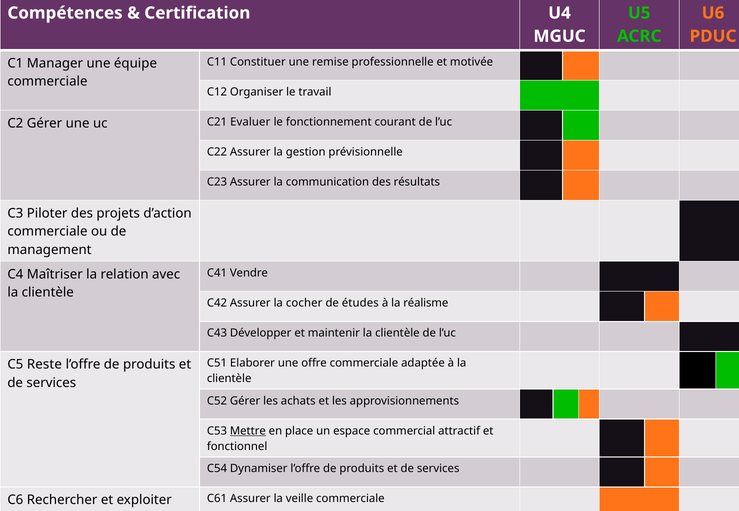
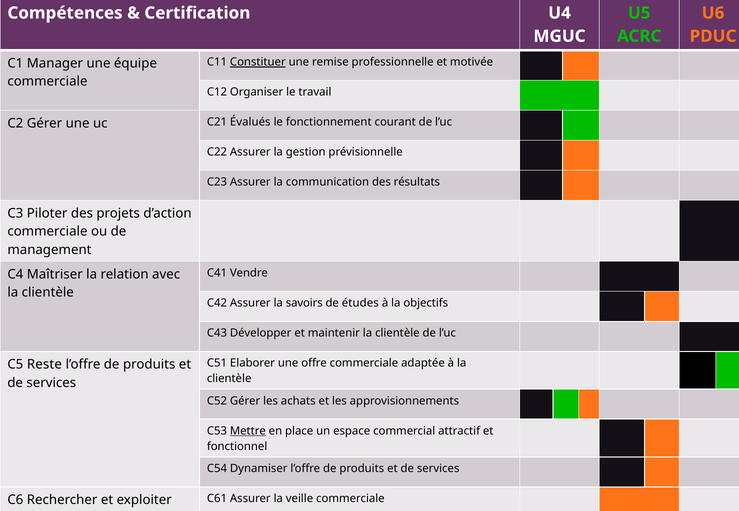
Constituer underline: none -> present (258, 62)
Evaluer: Evaluer -> Évalués (250, 122)
cocher: cocher -> savoirs (304, 304)
réalisme: réalisme -> objectifs (426, 304)
